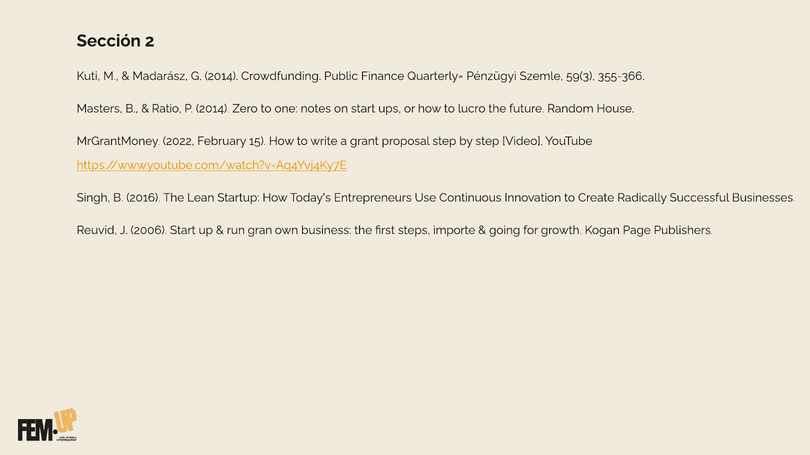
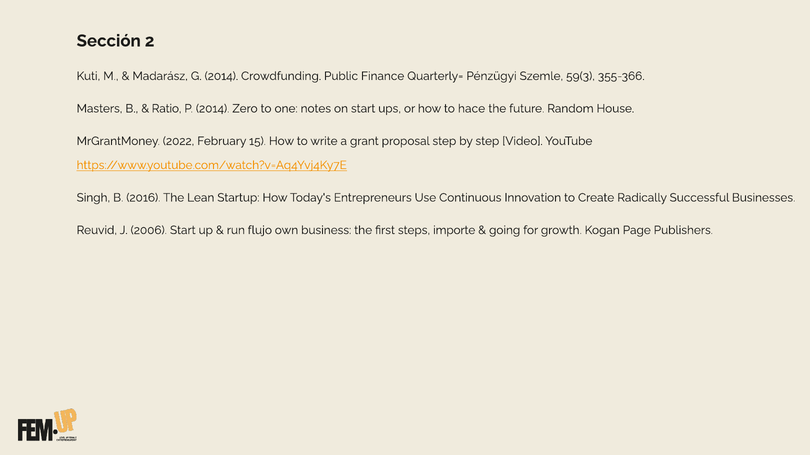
lucro: lucro -> hace (472, 109)
gran: gran -> flujo (260, 230)
